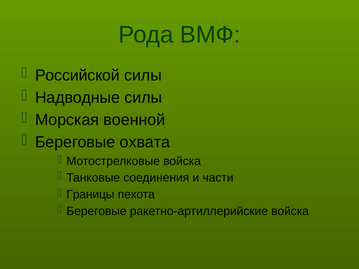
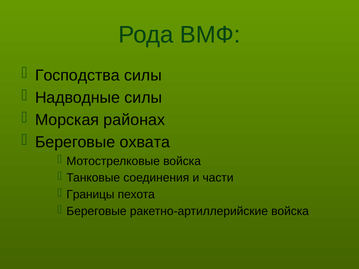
Российской: Российской -> Господства (77, 75)
военной: военной -> районах (134, 120)
